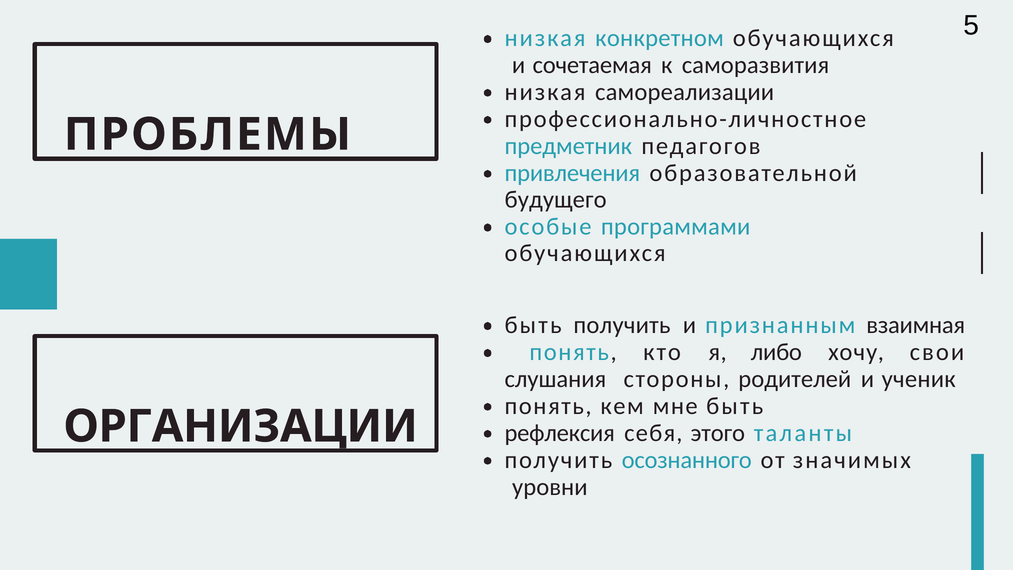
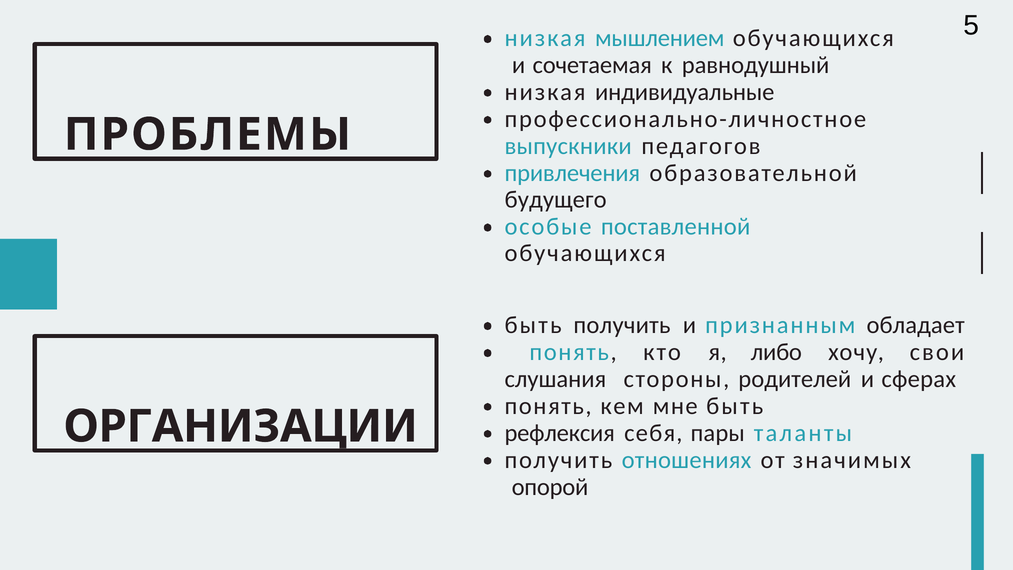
конкретном: конкретном -> мышлением (660, 38)
саморазвития: саморазвития -> равнодушный (756, 65)
самореализации: самореализации -> индивидуальные (685, 92)
предметник: предметник -> выпускники (568, 146)
программами: программами -> поставленной (676, 226)
взаимная: взаимная -> обладает (916, 325)
ученик: ученик -> сферах (919, 379)
этого: этого -> пары (718, 433)
осознанного: осознанного -> отношениях (687, 460)
уровни: уровни -> опорой (550, 487)
